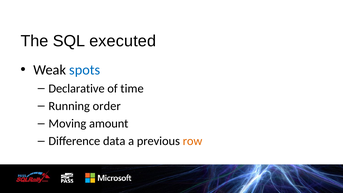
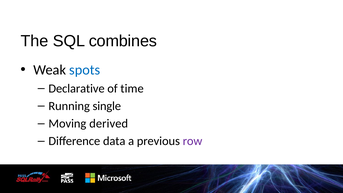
executed: executed -> combines (123, 41)
order: order -> single (107, 106)
amount: amount -> derived (109, 124)
row colour: orange -> purple (193, 141)
